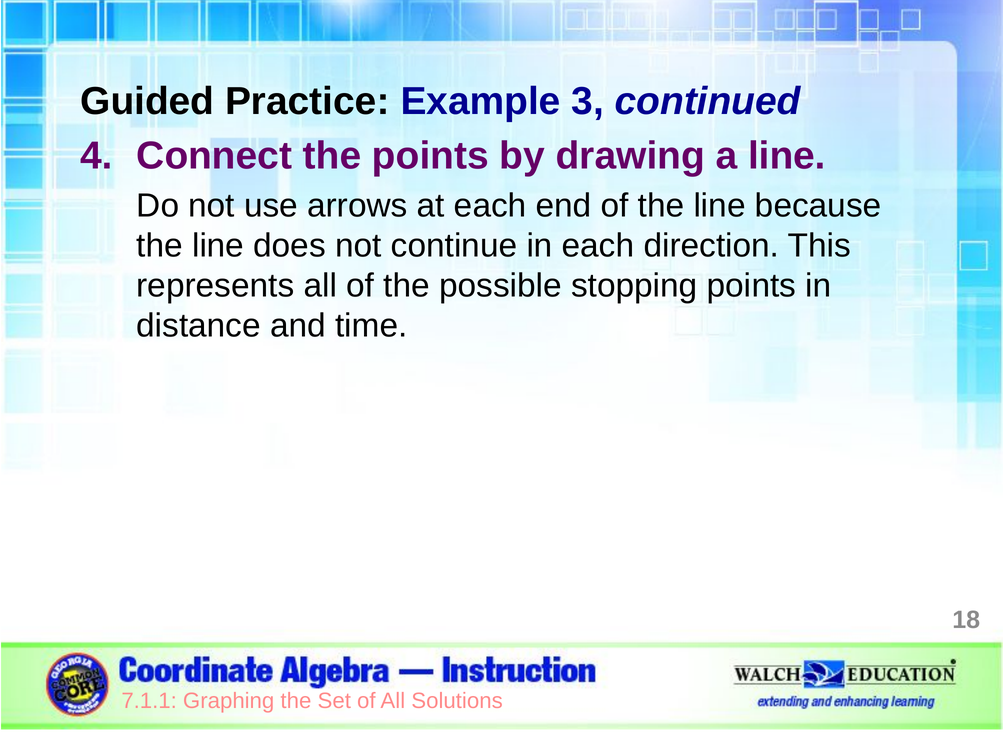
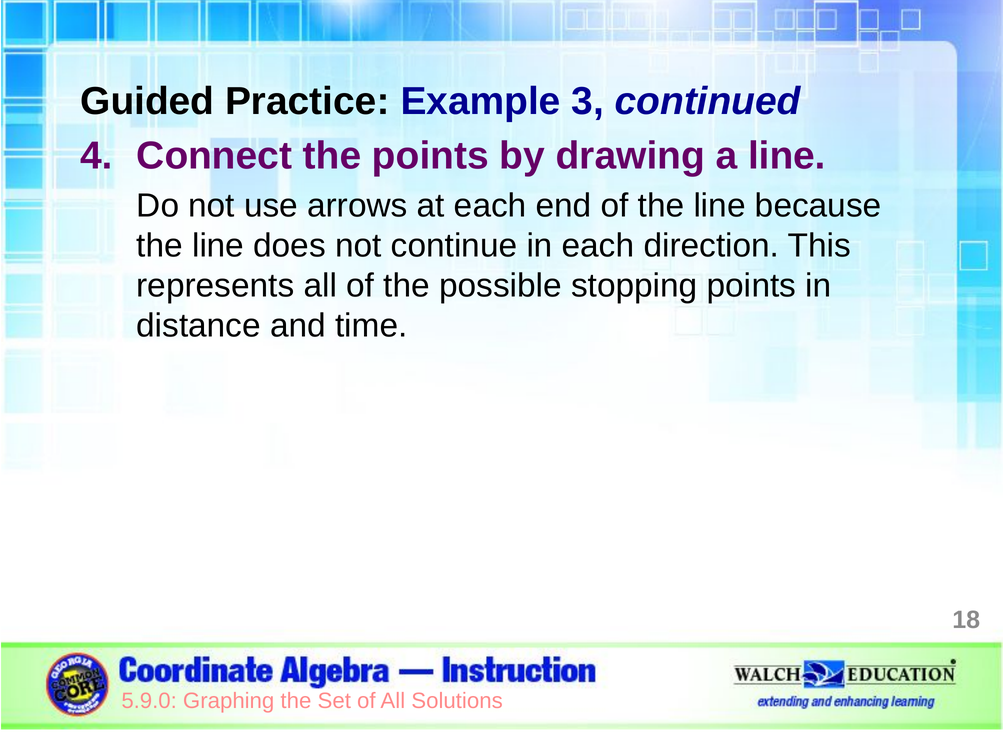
7.1.1: 7.1.1 -> 5.9.0 (149, 701)
